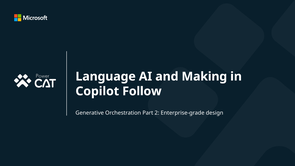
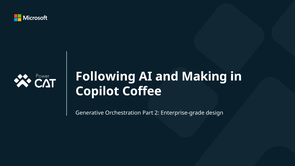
Language: Language -> Following (106, 76)
Follow: Follow -> Coffee (142, 91)
